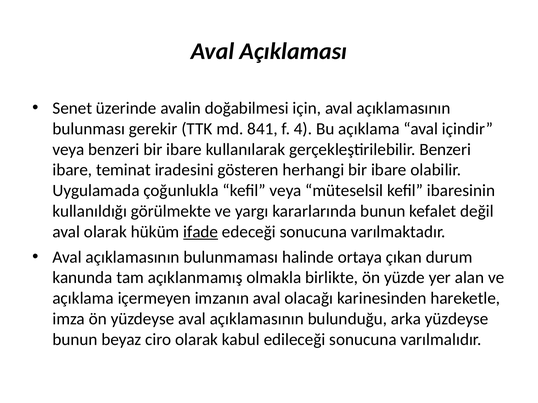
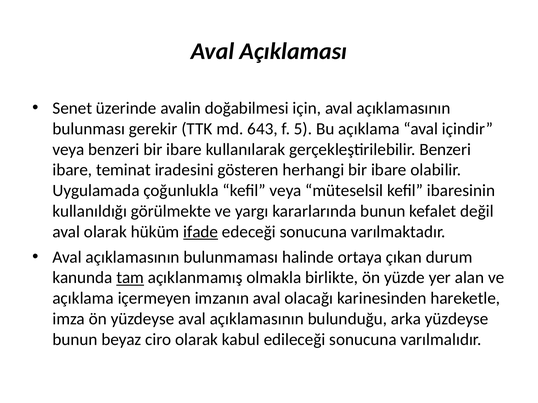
841: 841 -> 643 (263, 129)
4: 4 -> 5 (303, 129)
tam underline: none -> present (130, 278)
